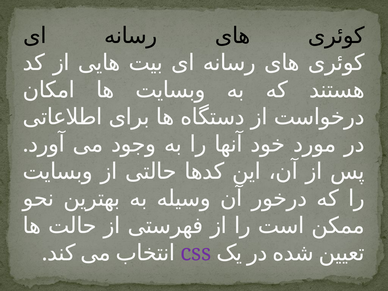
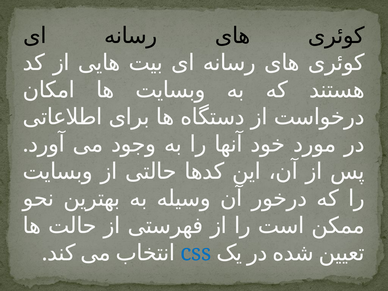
css colour: purple -> blue (196, 253)
